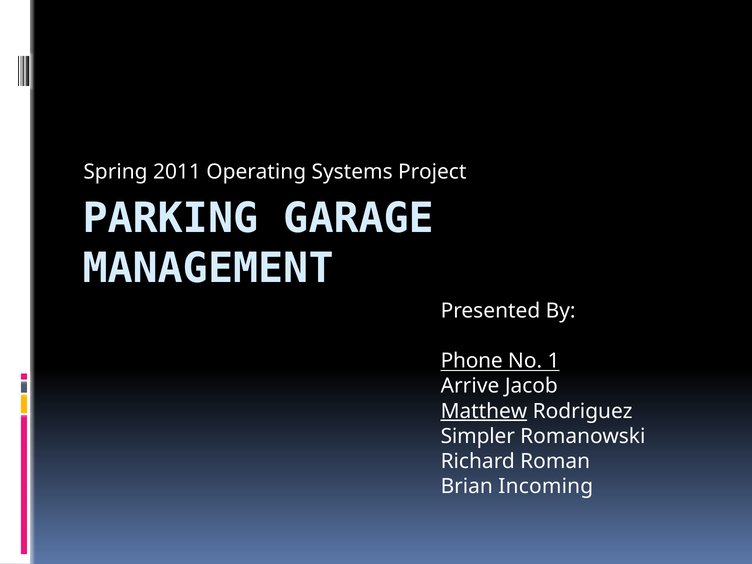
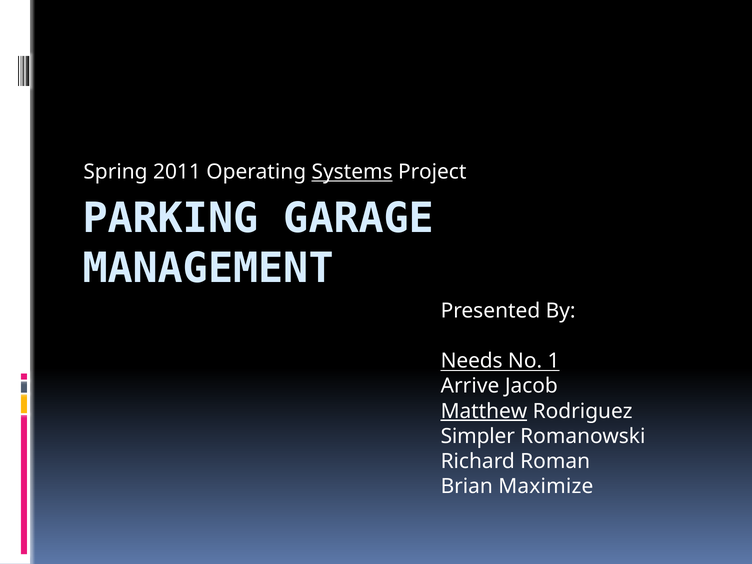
Systems underline: none -> present (352, 172)
Phone: Phone -> Needs (472, 361)
Incoming: Incoming -> Maximize (546, 487)
